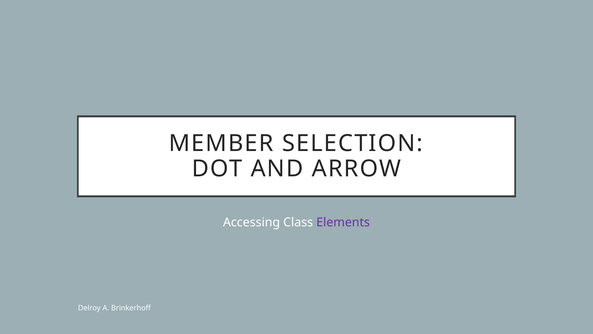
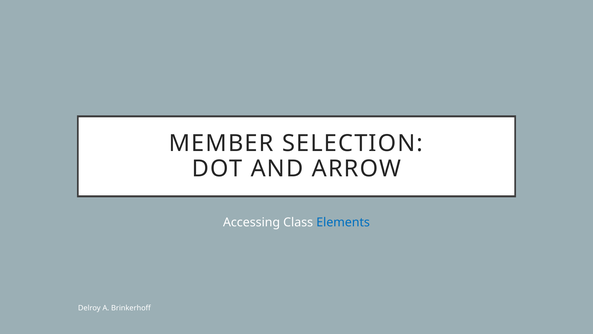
Elements colour: purple -> blue (343, 222)
